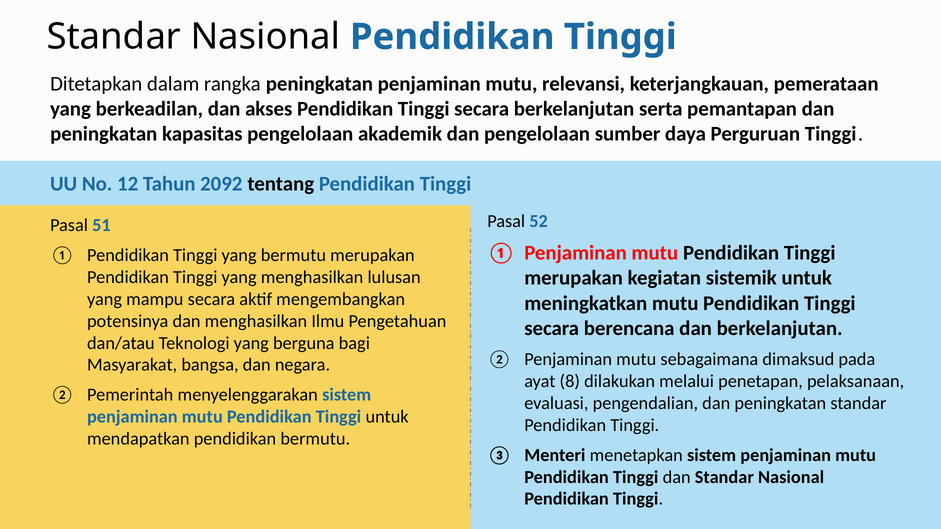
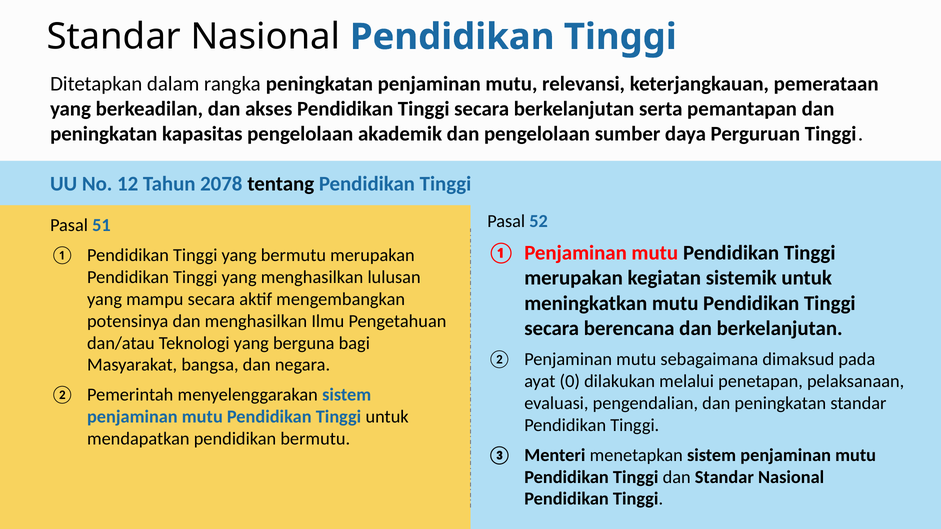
2092: 2092 -> 2078 (221, 184)
8: 8 -> 0 (570, 382)
